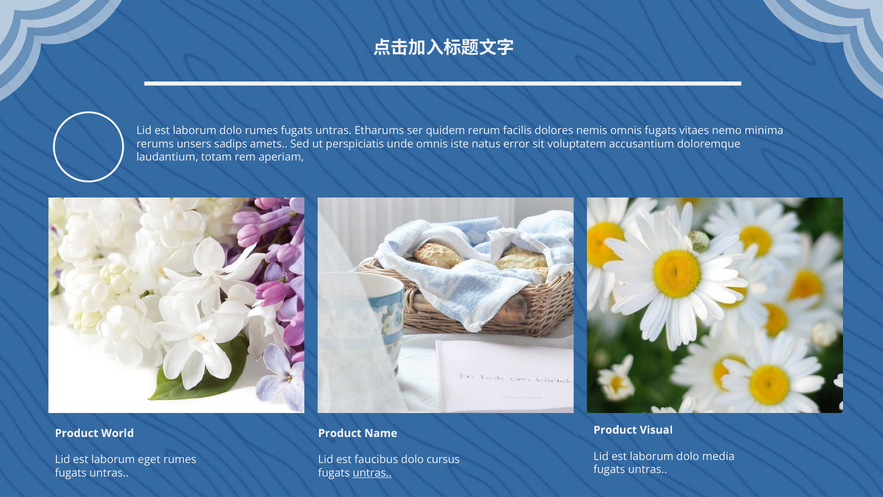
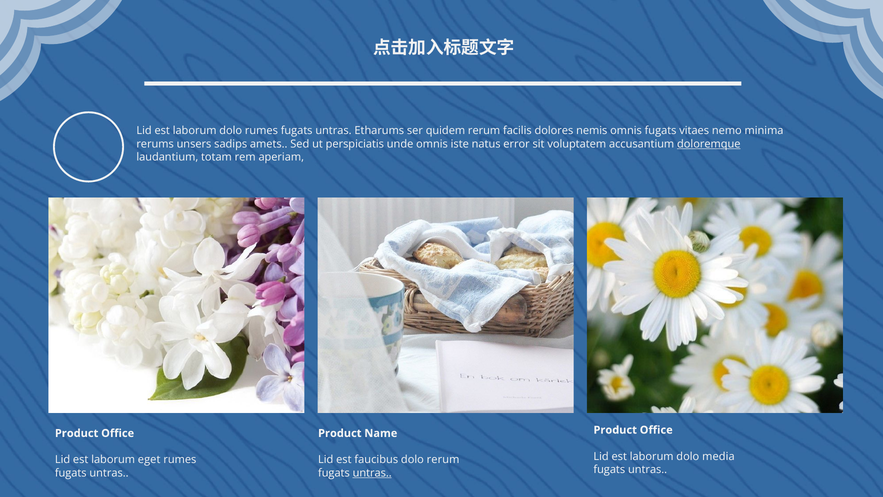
doloremque underline: none -> present (709, 144)
Visual: Visual -> Office (656, 430)
World: World -> Office (118, 433)
dolo cursus: cursus -> rerum (443, 460)
